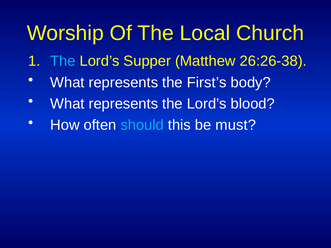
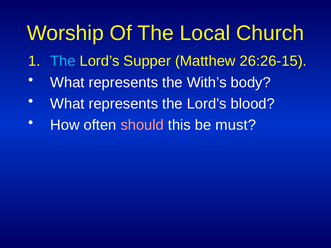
26:26-38: 26:26-38 -> 26:26-15 (273, 61)
First’s: First’s -> With’s (207, 82)
should colour: light blue -> pink (142, 125)
